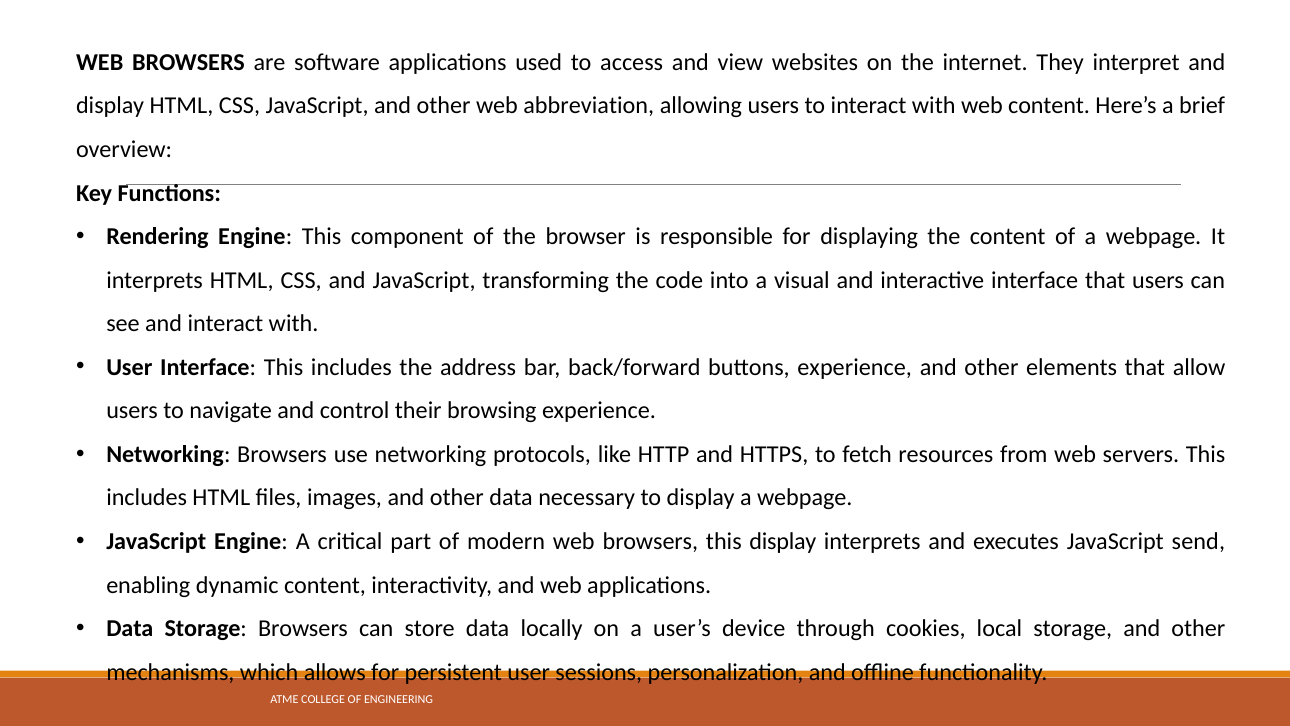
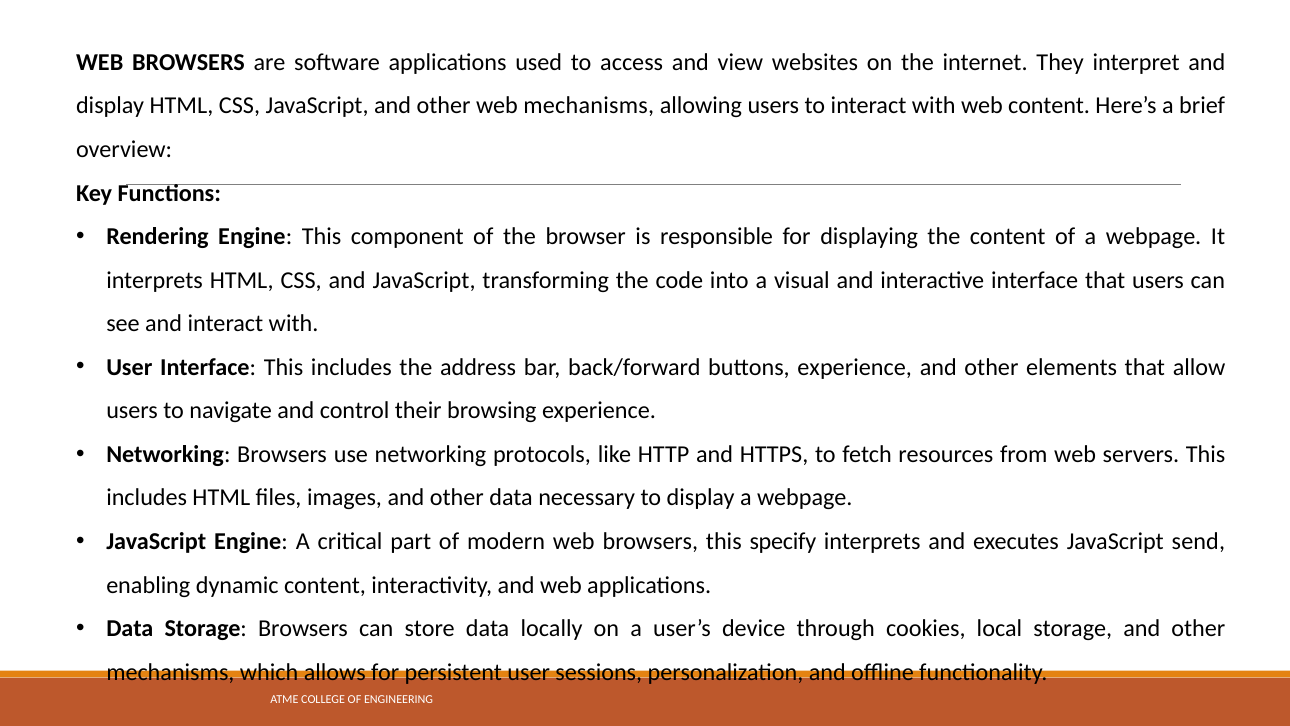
web abbreviation: abbreviation -> mechanisms (589, 106)
this display: display -> specify (783, 541)
